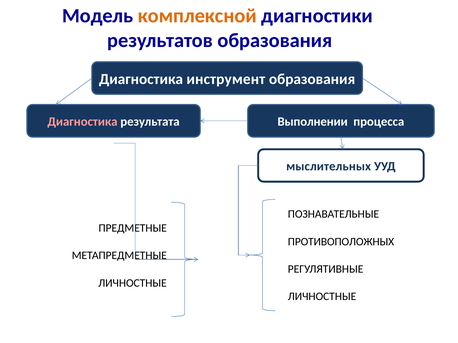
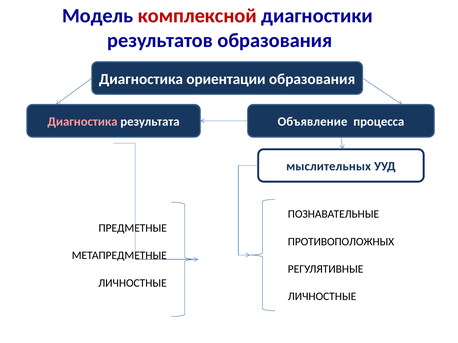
комплексной colour: orange -> red (197, 16)
инструмент: инструмент -> ориентации (226, 79)
Выполнении: Выполнении -> Объявление (313, 122)
